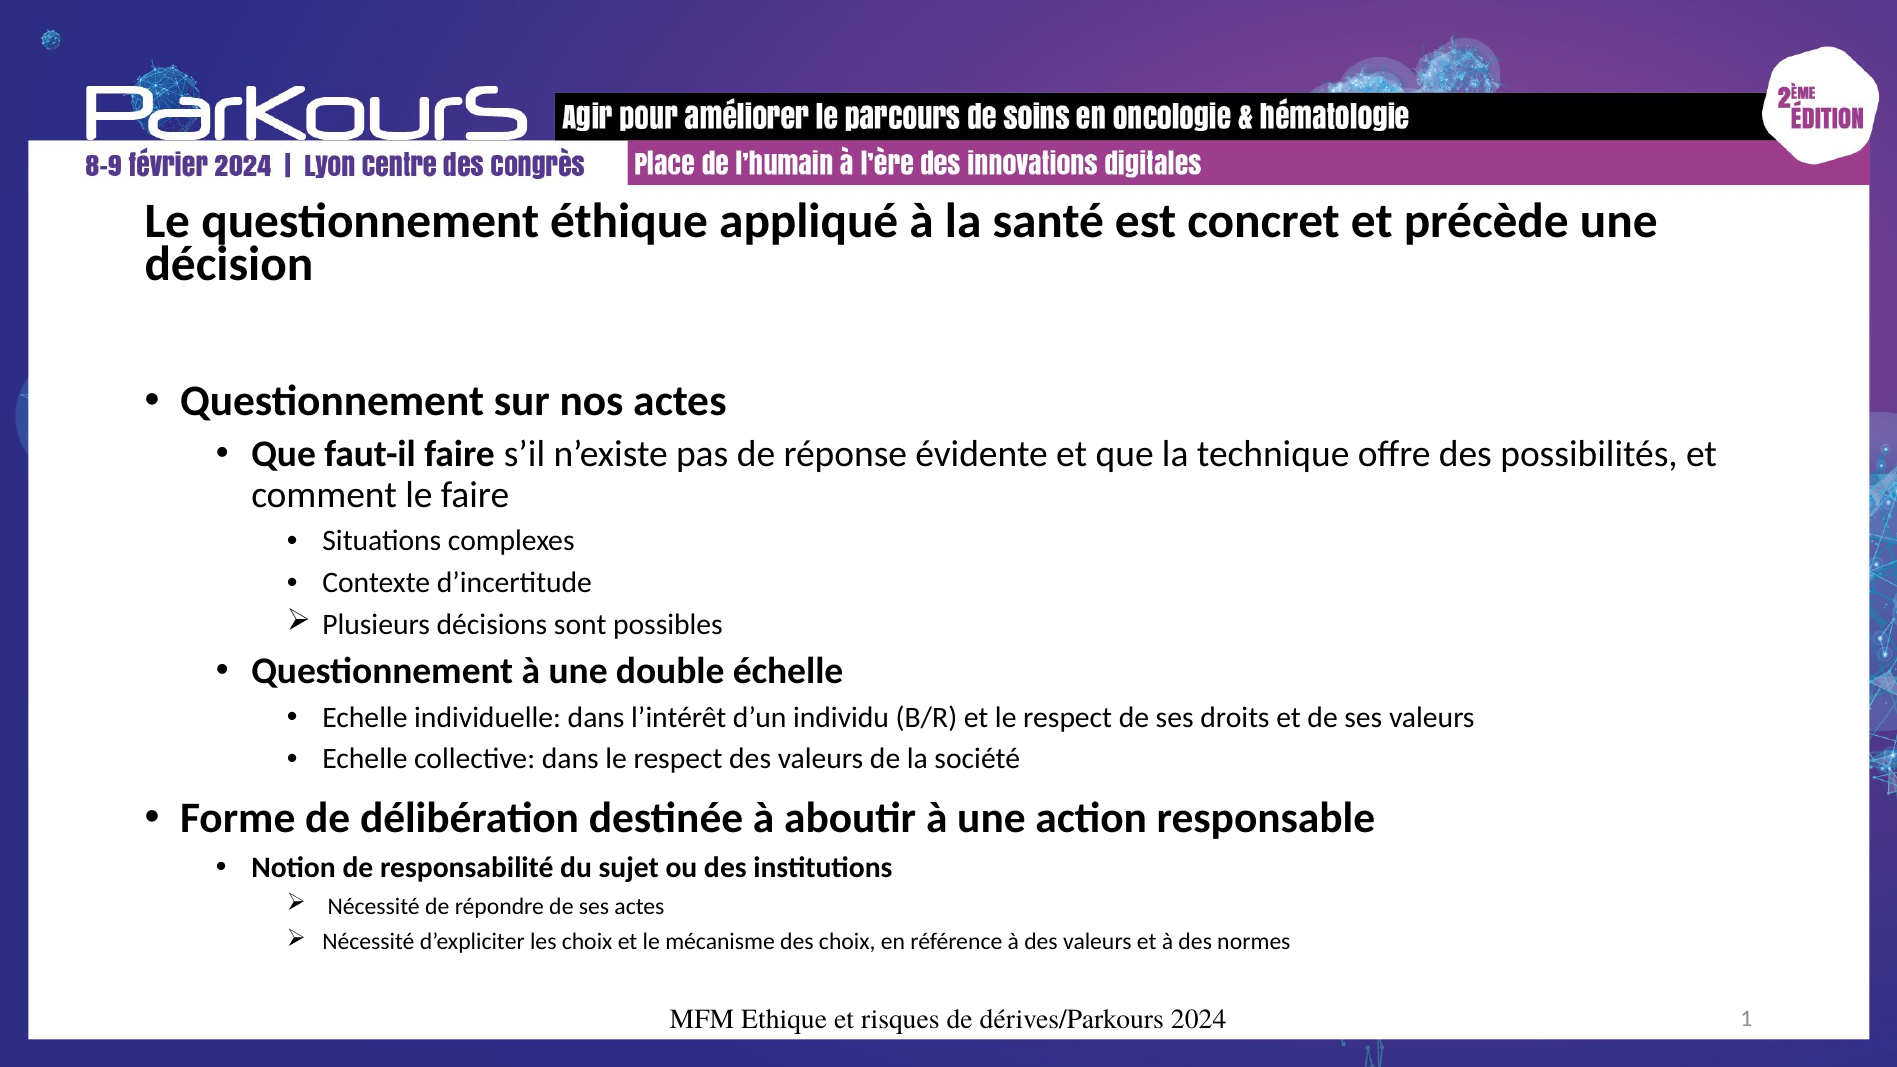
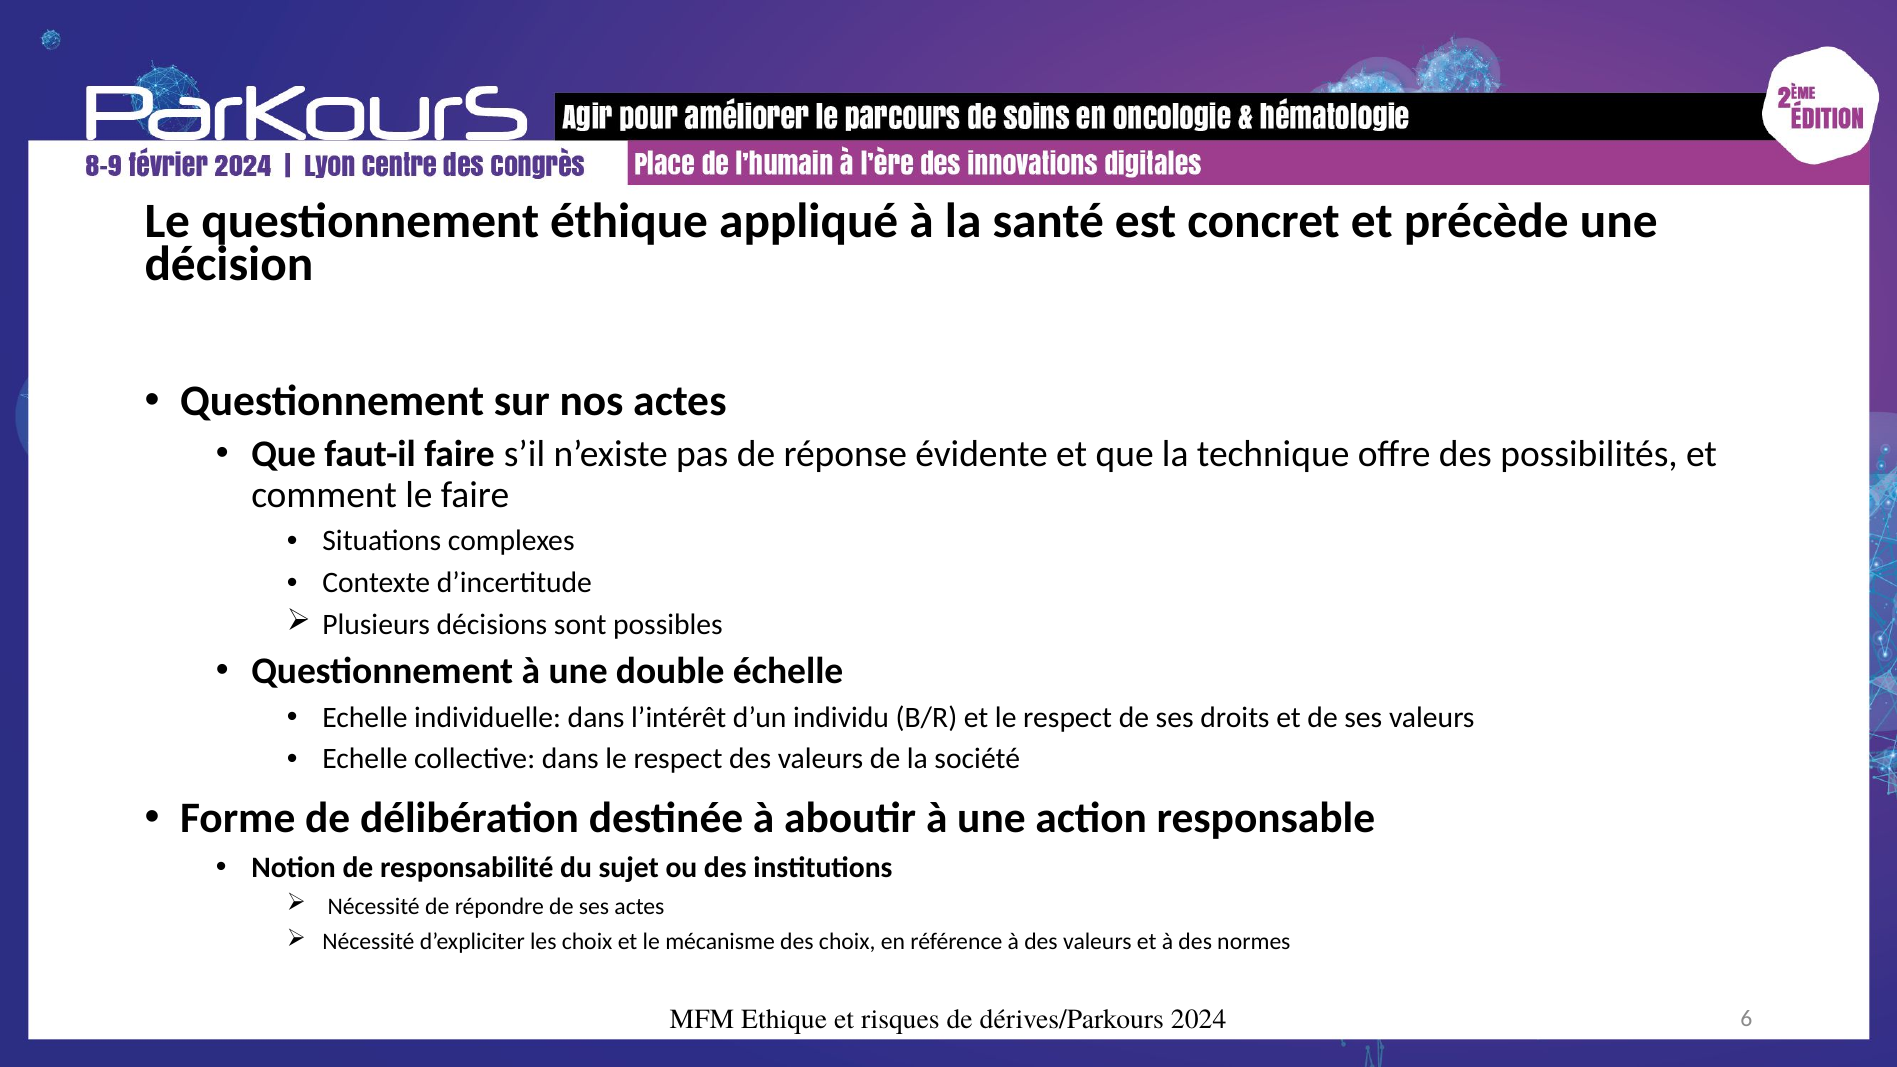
1: 1 -> 6 (1746, 1019)
